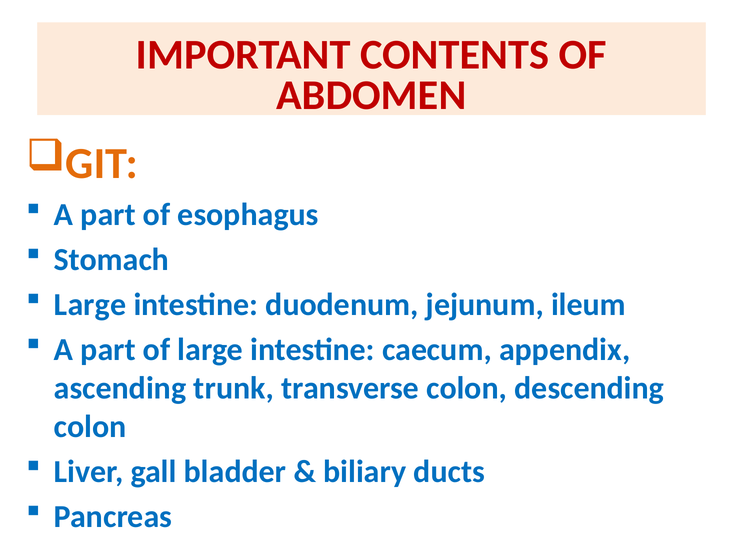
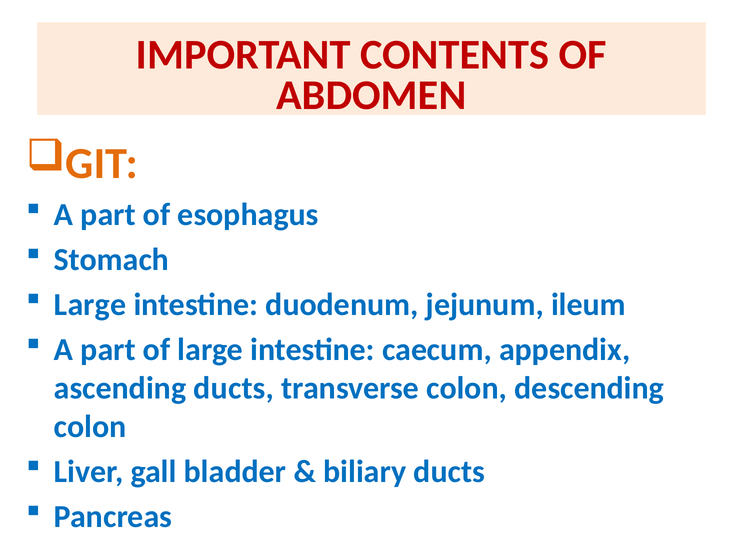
ascending trunk: trunk -> ducts (234, 388)
